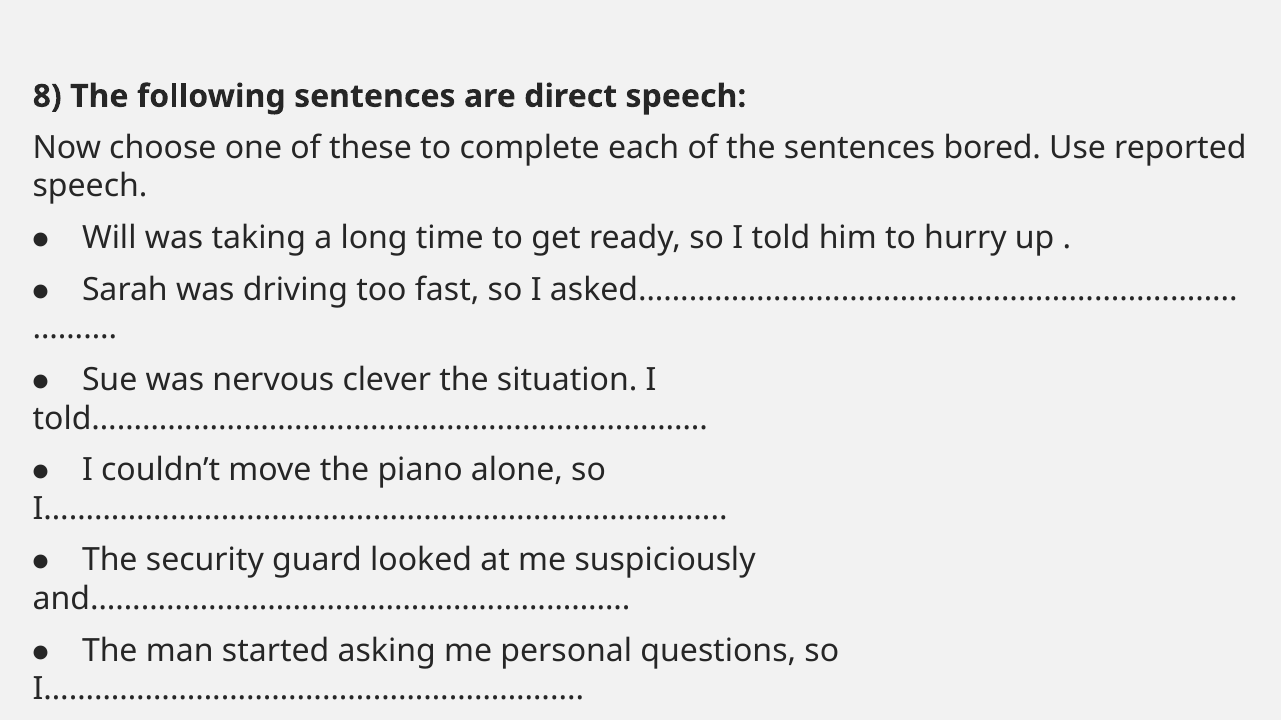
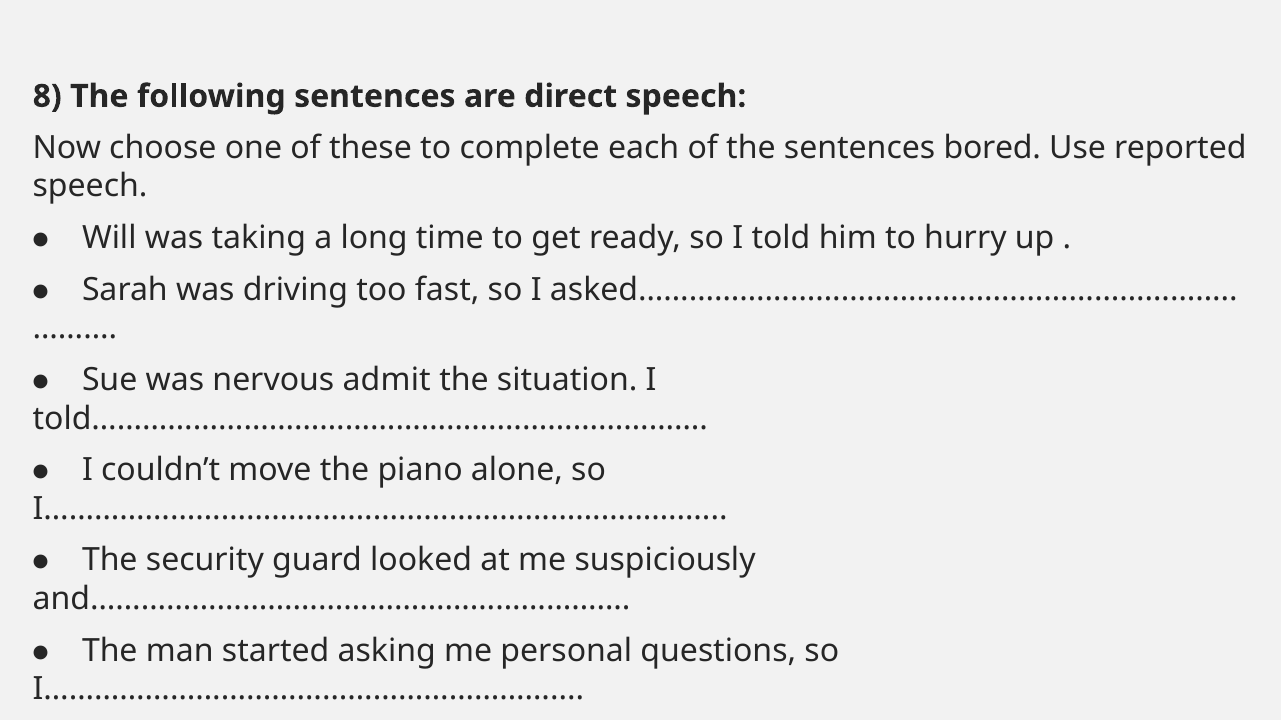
clever: clever -> admit (387, 380)
